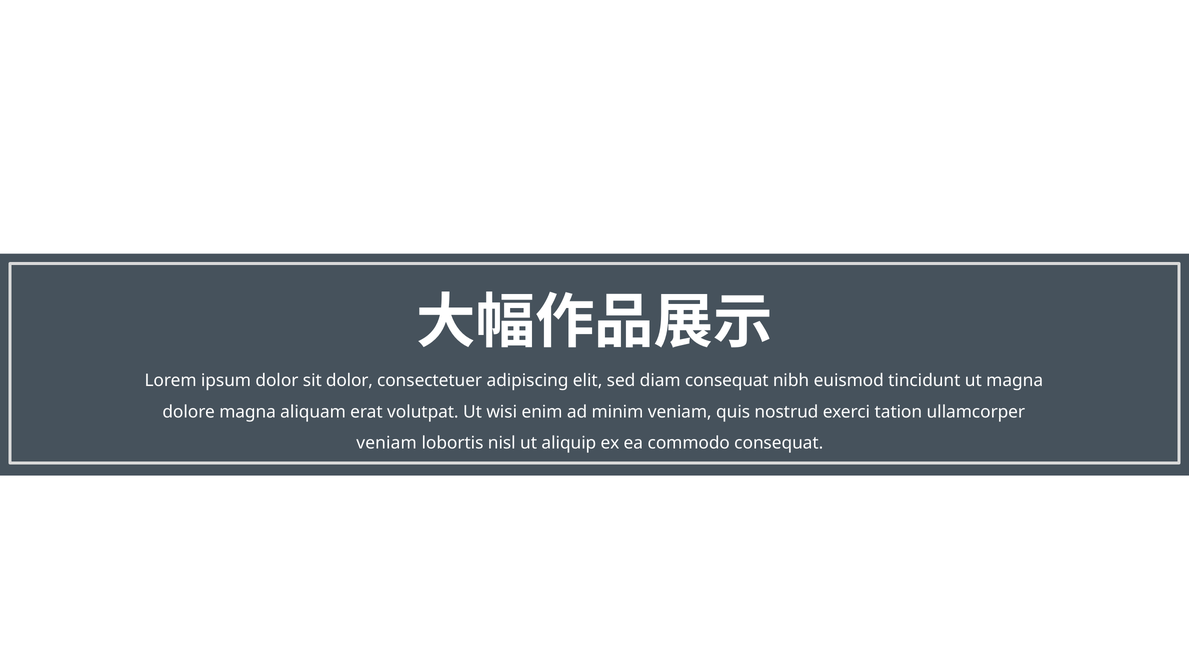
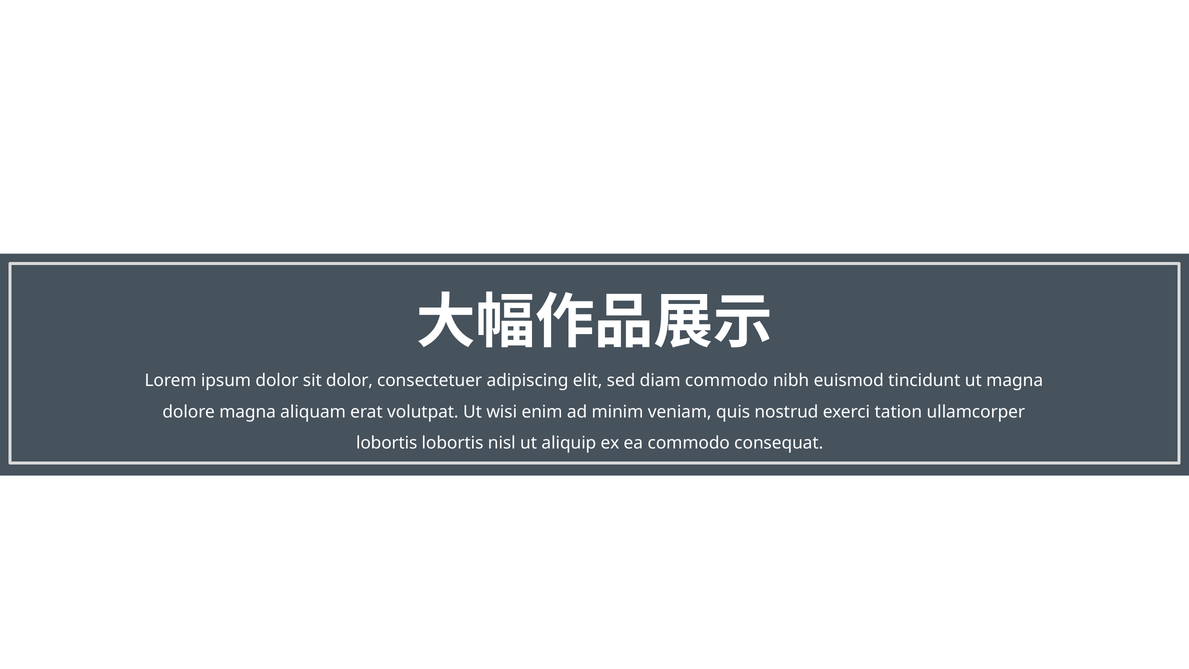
diam consequat: consequat -> commodo (727, 381)
veniam: veniam -> lobortis (387, 443)
